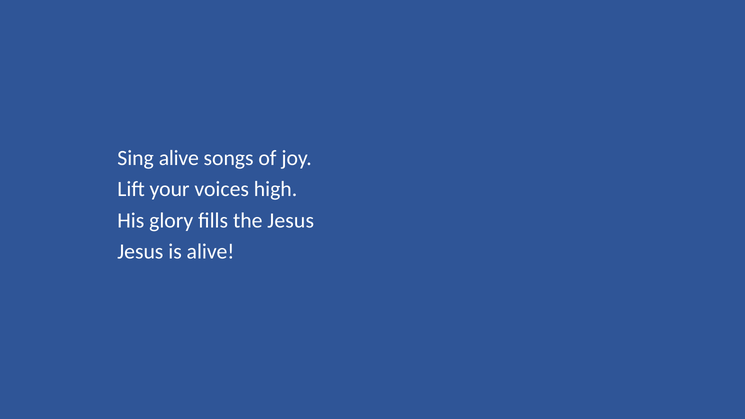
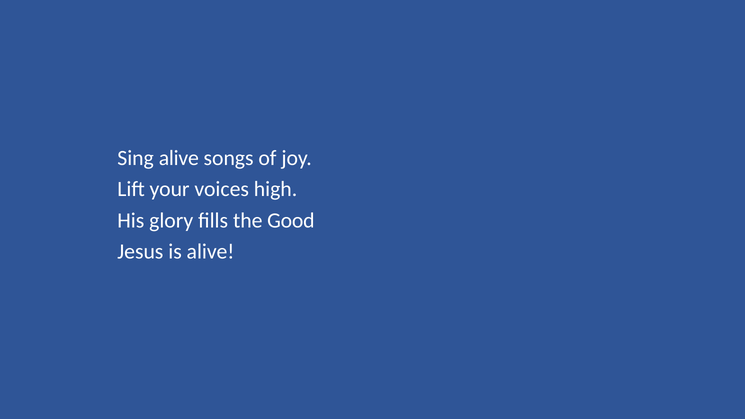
the Jesus: Jesus -> Good (291, 220)
